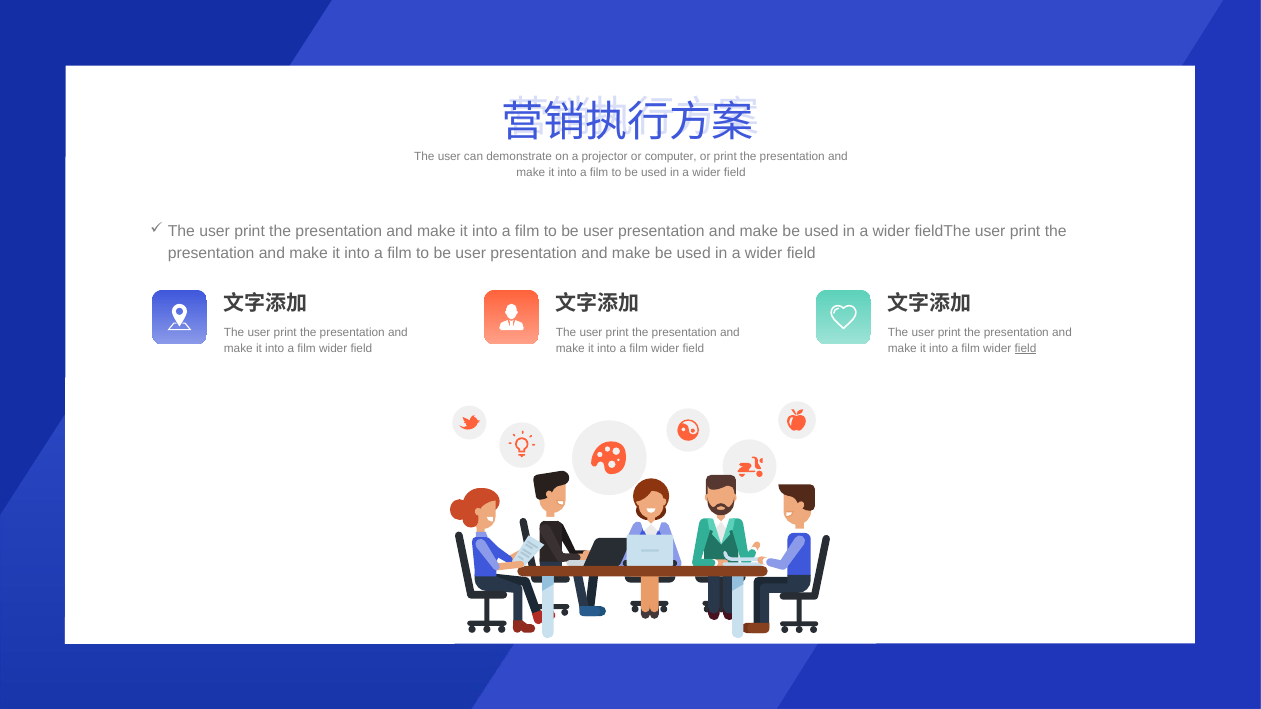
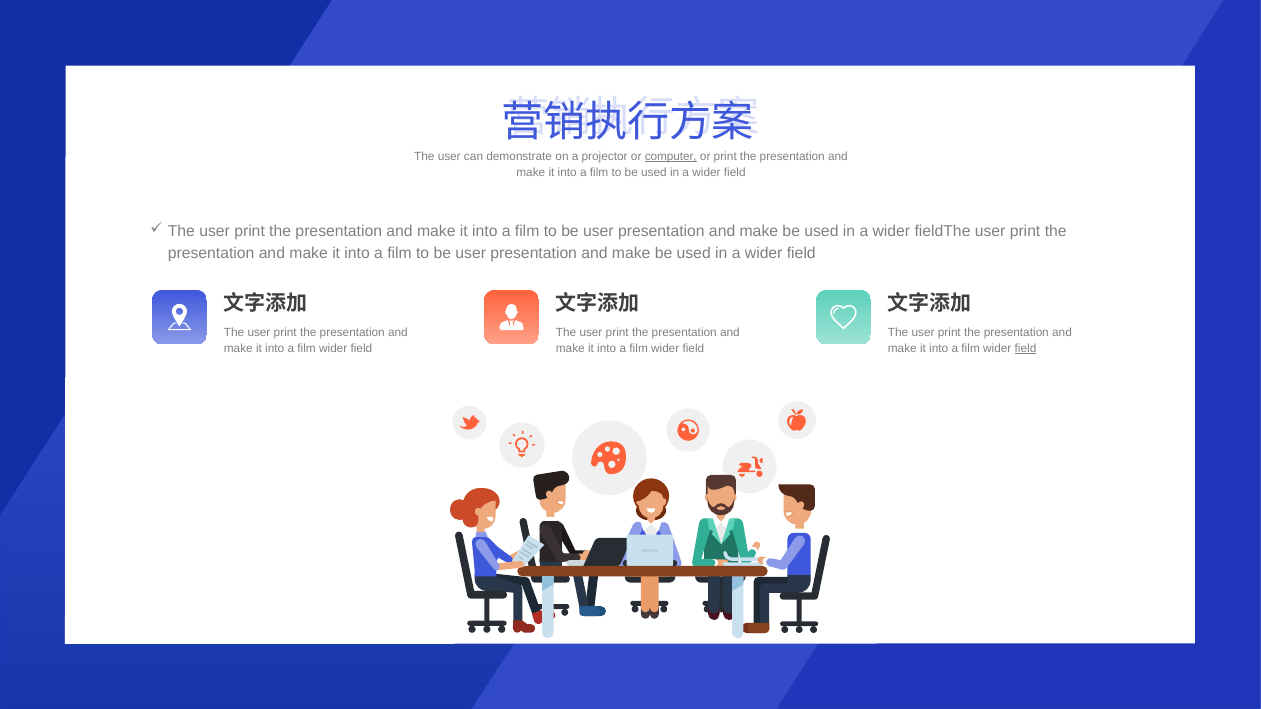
computer underline: none -> present (671, 157)
